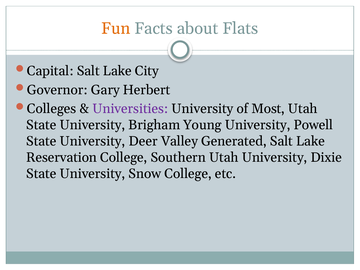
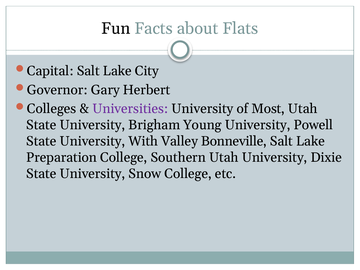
Fun colour: orange -> black (116, 28)
Deer: Deer -> With (143, 141)
Generated: Generated -> Bonneville (234, 141)
Reservation: Reservation -> Preparation (62, 157)
